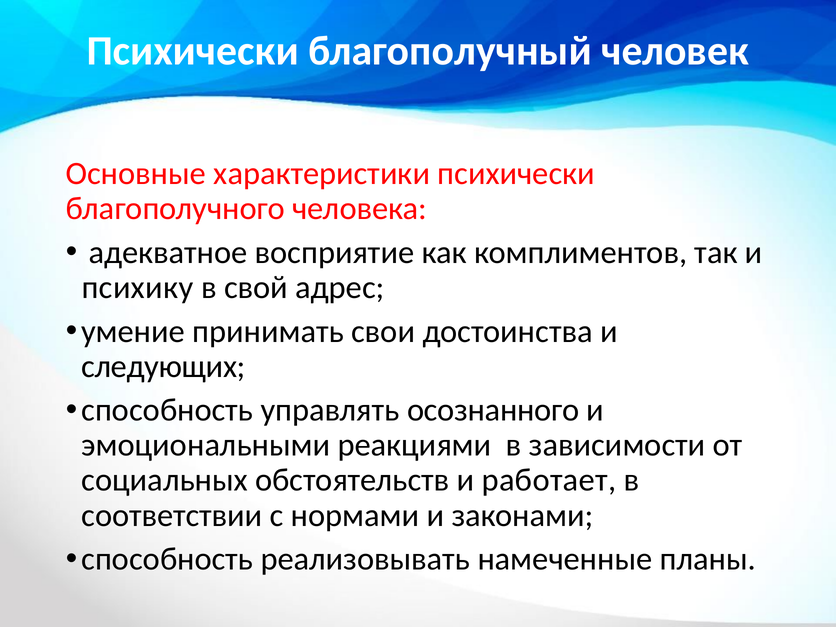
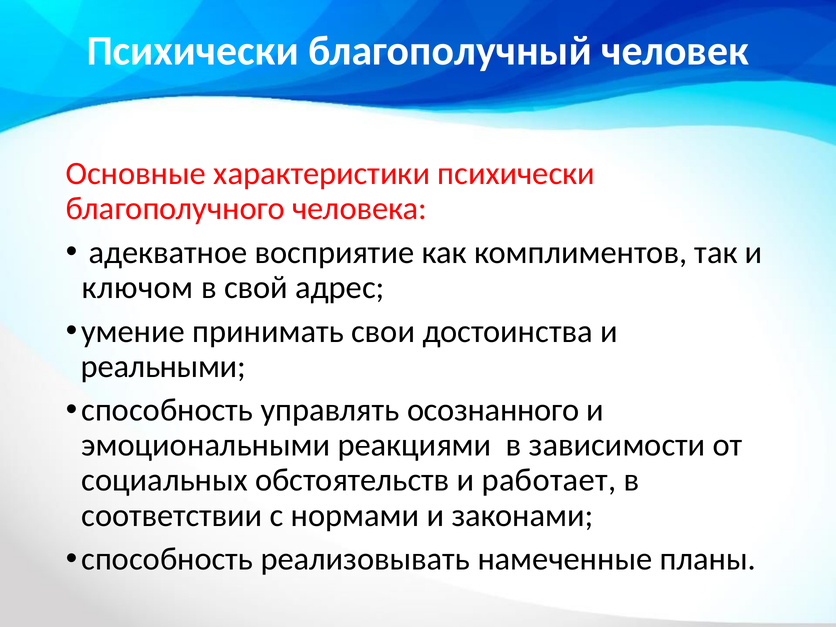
психику: психику -> ключом (138, 288)
следующих: следующих -> реальными (163, 366)
